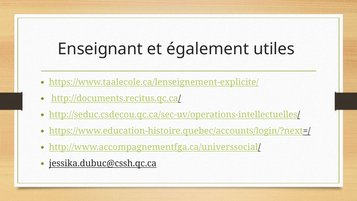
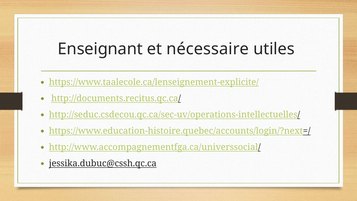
également: également -> nécessaire (208, 49)
